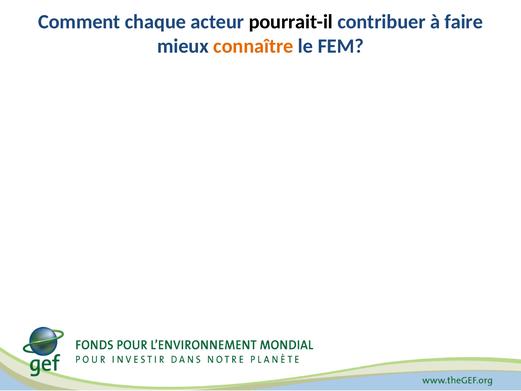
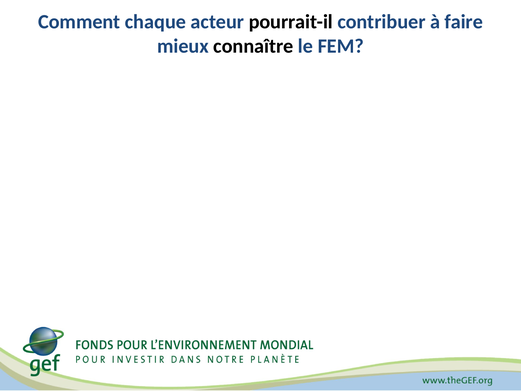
connaître colour: orange -> black (253, 46)
